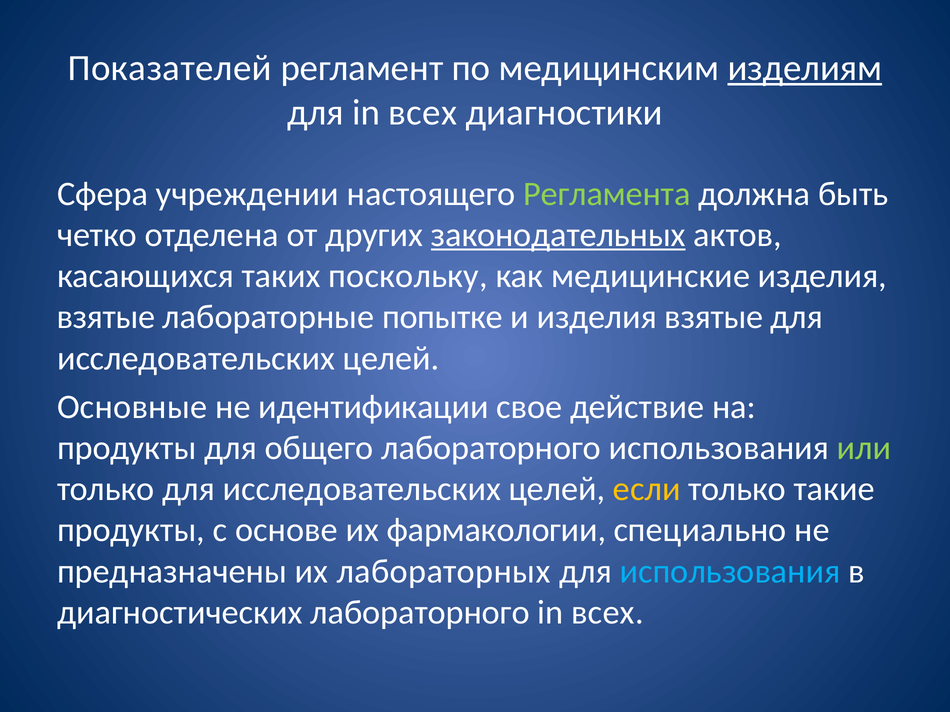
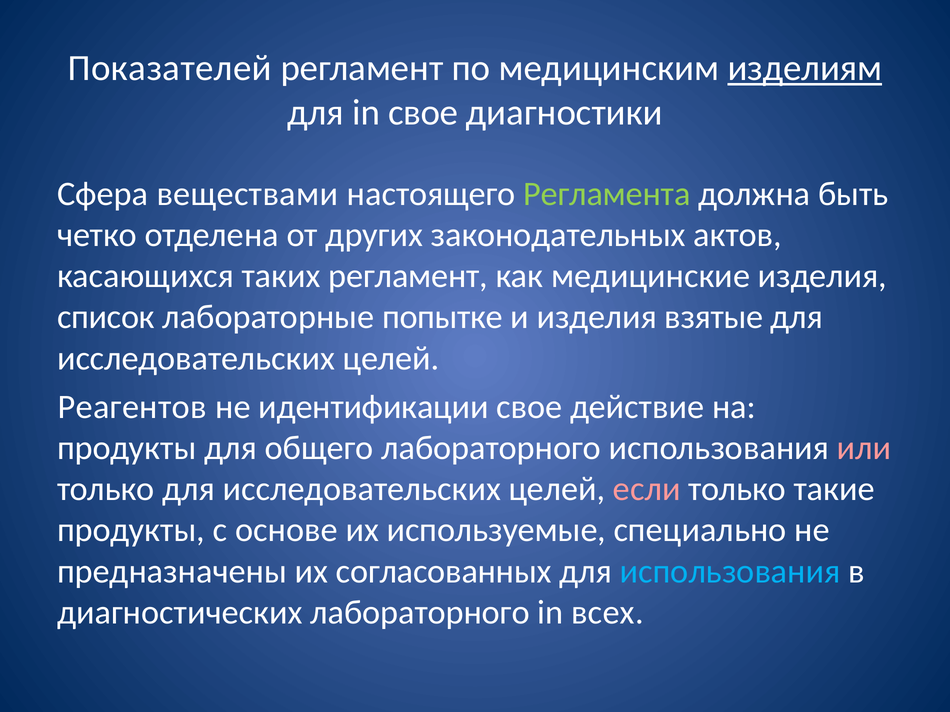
для in всех: всех -> свое (423, 113)
учреждении: учреждении -> веществами (247, 194)
законодательных underline: present -> none (558, 235)
таких поскольку: поскольку -> регламент (408, 276)
взятые: взятые -> список (106, 317)
Основные: Основные -> Реагентов (132, 407)
или colour: light green -> pink (864, 448)
если colour: yellow -> pink (647, 489)
фармакологии: фармакологии -> используемые (496, 531)
лабораторных: лабораторных -> согласованных (444, 572)
